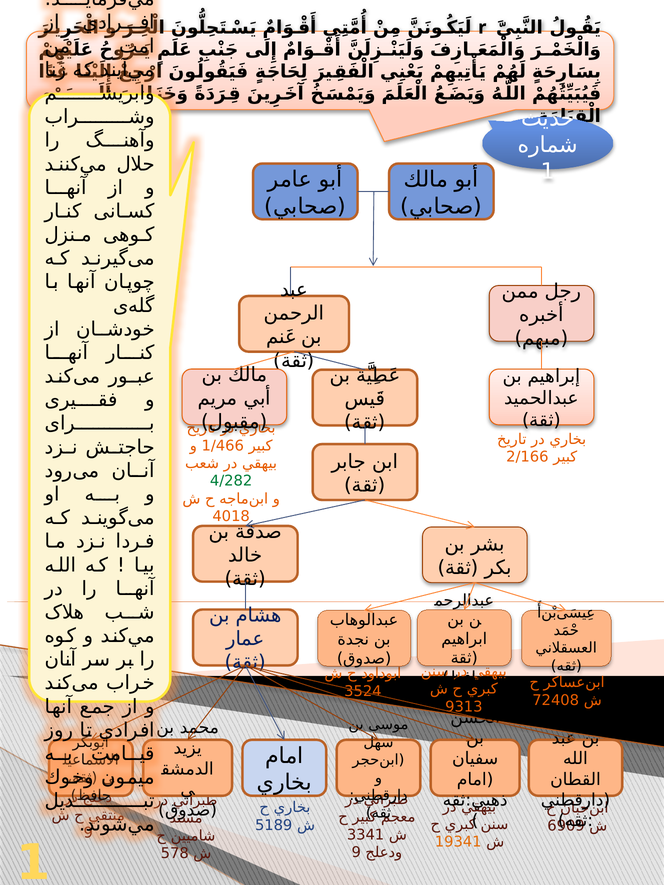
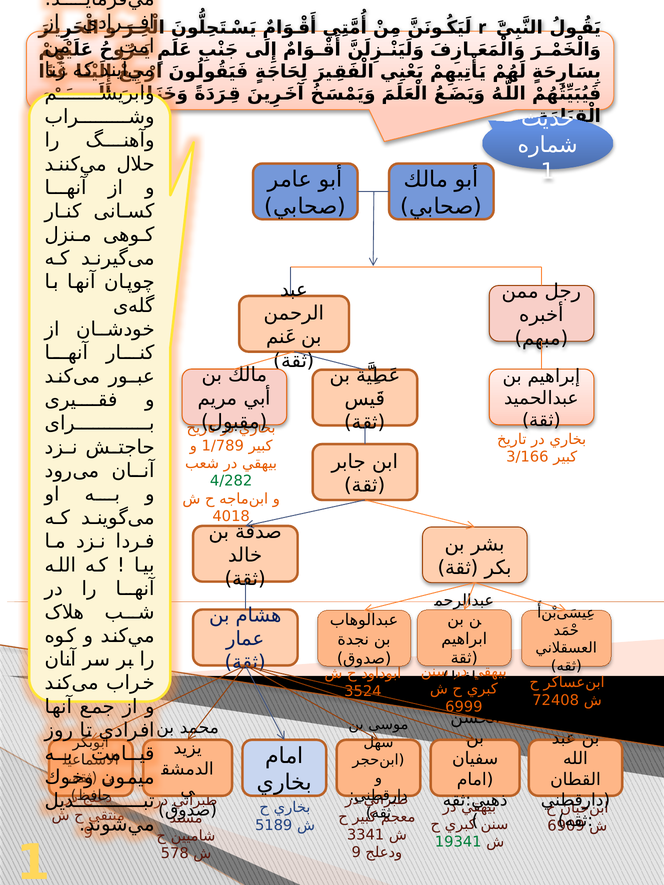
1/466: 1/466 -> 1/789 (223, 446)
2/166: 2/166 -> 3/166 (527, 457)
9313: 9313 -> 6999 (464, 707)
19341 colour: orange -> green (458, 842)
